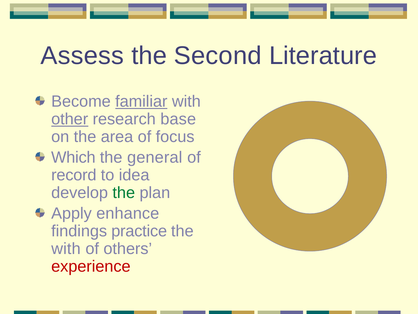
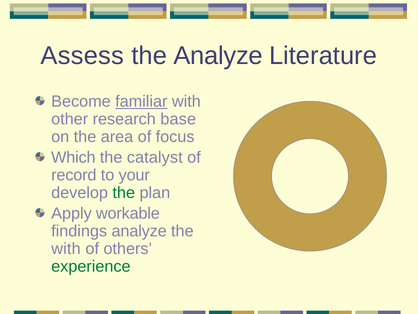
the Second: Second -> Analyze (218, 56)
other underline: present -> none (70, 119)
general: general -> catalyst (155, 157)
idea: idea -> your (134, 175)
enhance: enhance -> workable (128, 213)
findings practice: practice -> analyze (139, 231)
experience colour: red -> green (91, 266)
